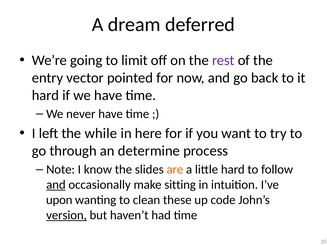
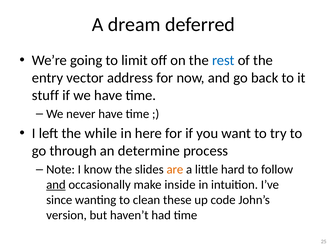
rest colour: purple -> blue (223, 60)
pointed: pointed -> address (130, 78)
hard: hard -> stuff (45, 95)
sitting: sitting -> inside (180, 185)
upon: upon -> since (59, 200)
version underline: present -> none (66, 215)
